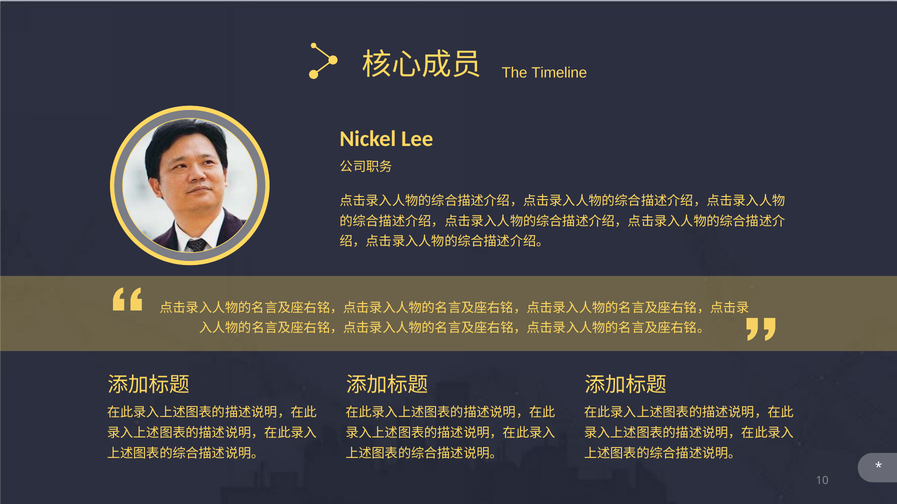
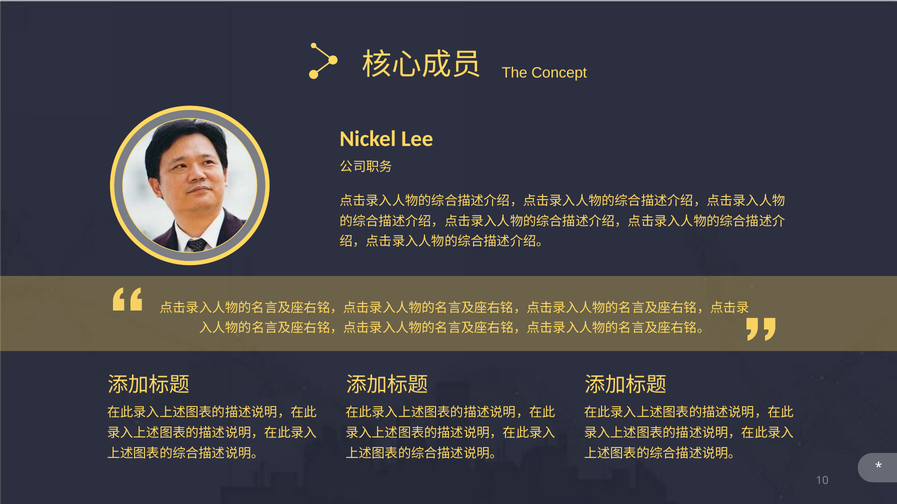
Timeline: Timeline -> Concept (559, 73)
